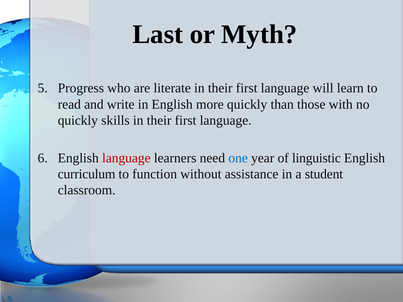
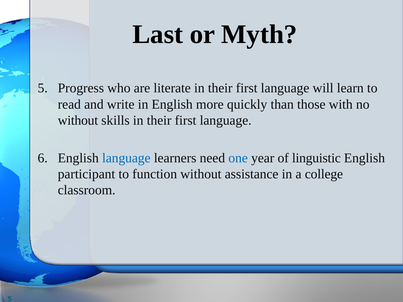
quickly: quickly -> without (78, 120)
language colour: red -> blue (126, 158)
curriculum: curriculum -> participant (86, 174)
student: student -> college (324, 174)
